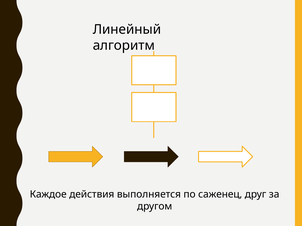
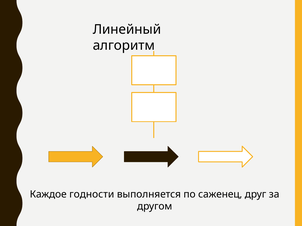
действия: действия -> годности (92, 195)
